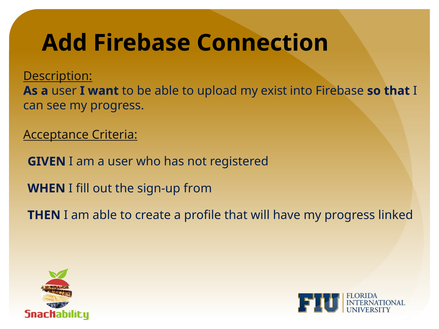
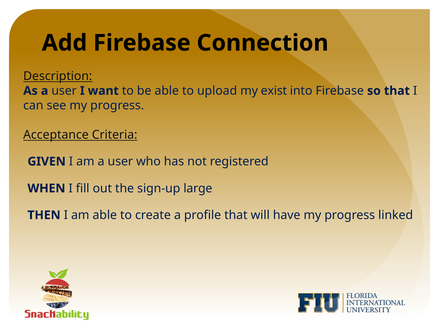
from: from -> large (198, 188)
